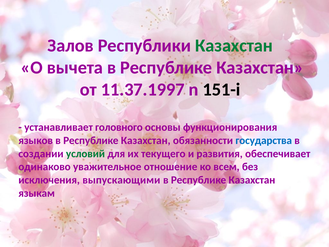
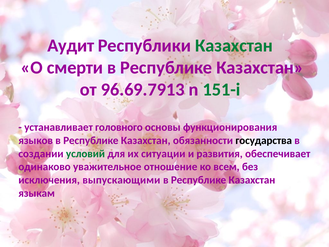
Залов: Залов -> Аудит (71, 46)
вычета: вычета -> смерти (75, 67)
11.37.1997: 11.37.1997 -> 96.69.7913 (143, 89)
151-i colour: black -> green (221, 89)
государства colour: blue -> black (264, 140)
текущего: текущего -> ситуации (163, 153)
